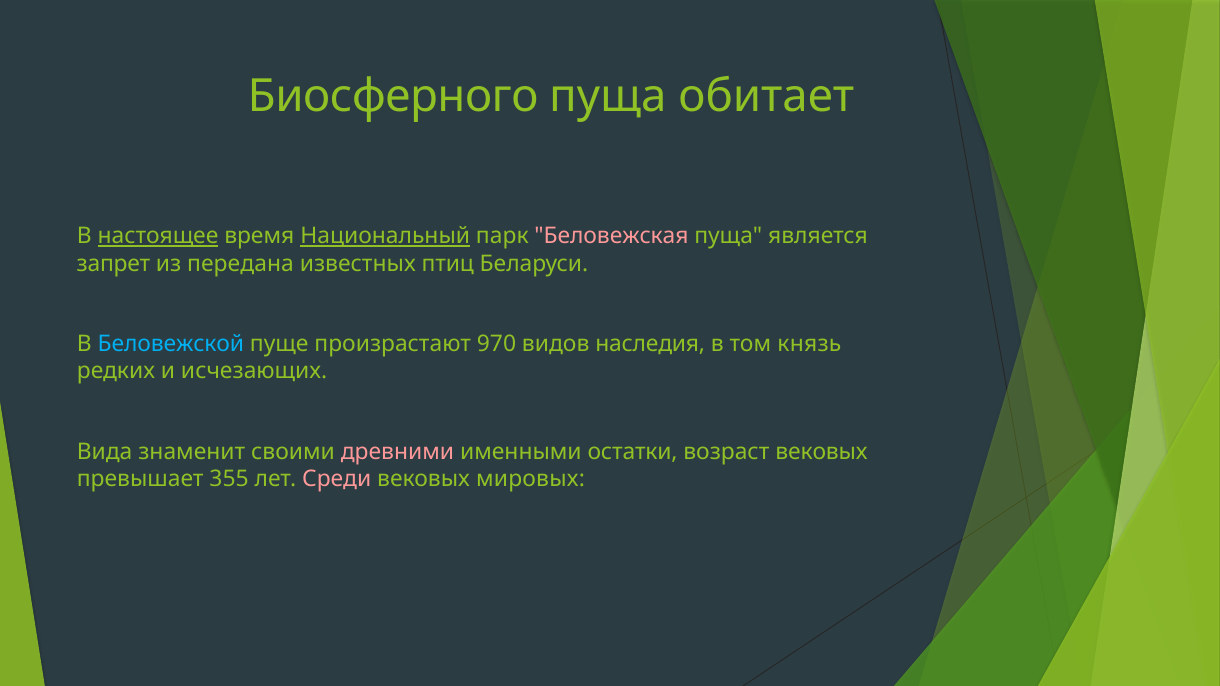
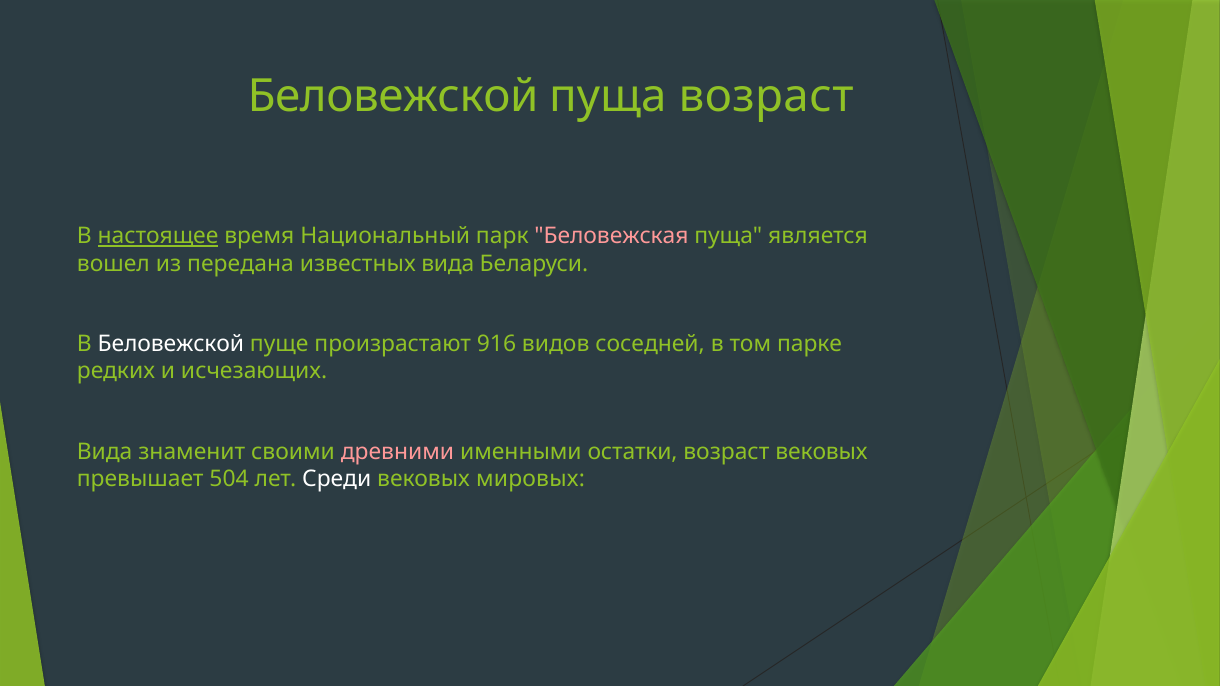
Биосферного: Биосферного -> Беловежской (393, 96)
пуща обитает: обитает -> возраст (766, 96)
Национальный underline: present -> none (385, 236)
запрет: запрет -> вошел (113, 264)
известных птиц: птиц -> вида (448, 264)
Беловежской colour: light blue -> white (171, 344)
970: 970 -> 916 (497, 344)
наследия: наследия -> соседней (650, 344)
князь: князь -> парке (810, 344)
355: 355 -> 504 (229, 479)
Среди colour: pink -> white (337, 479)
